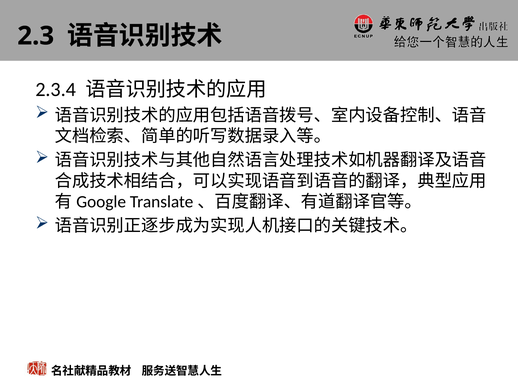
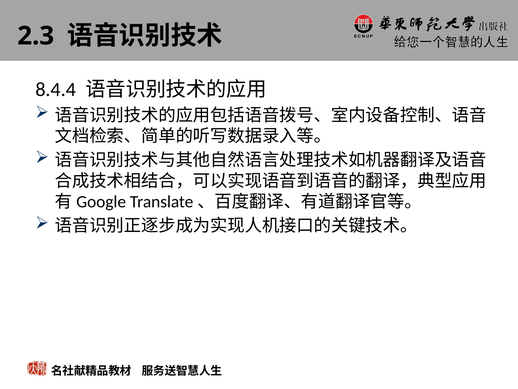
2.3.4: 2.3.4 -> 8.4.4 (56, 89)
